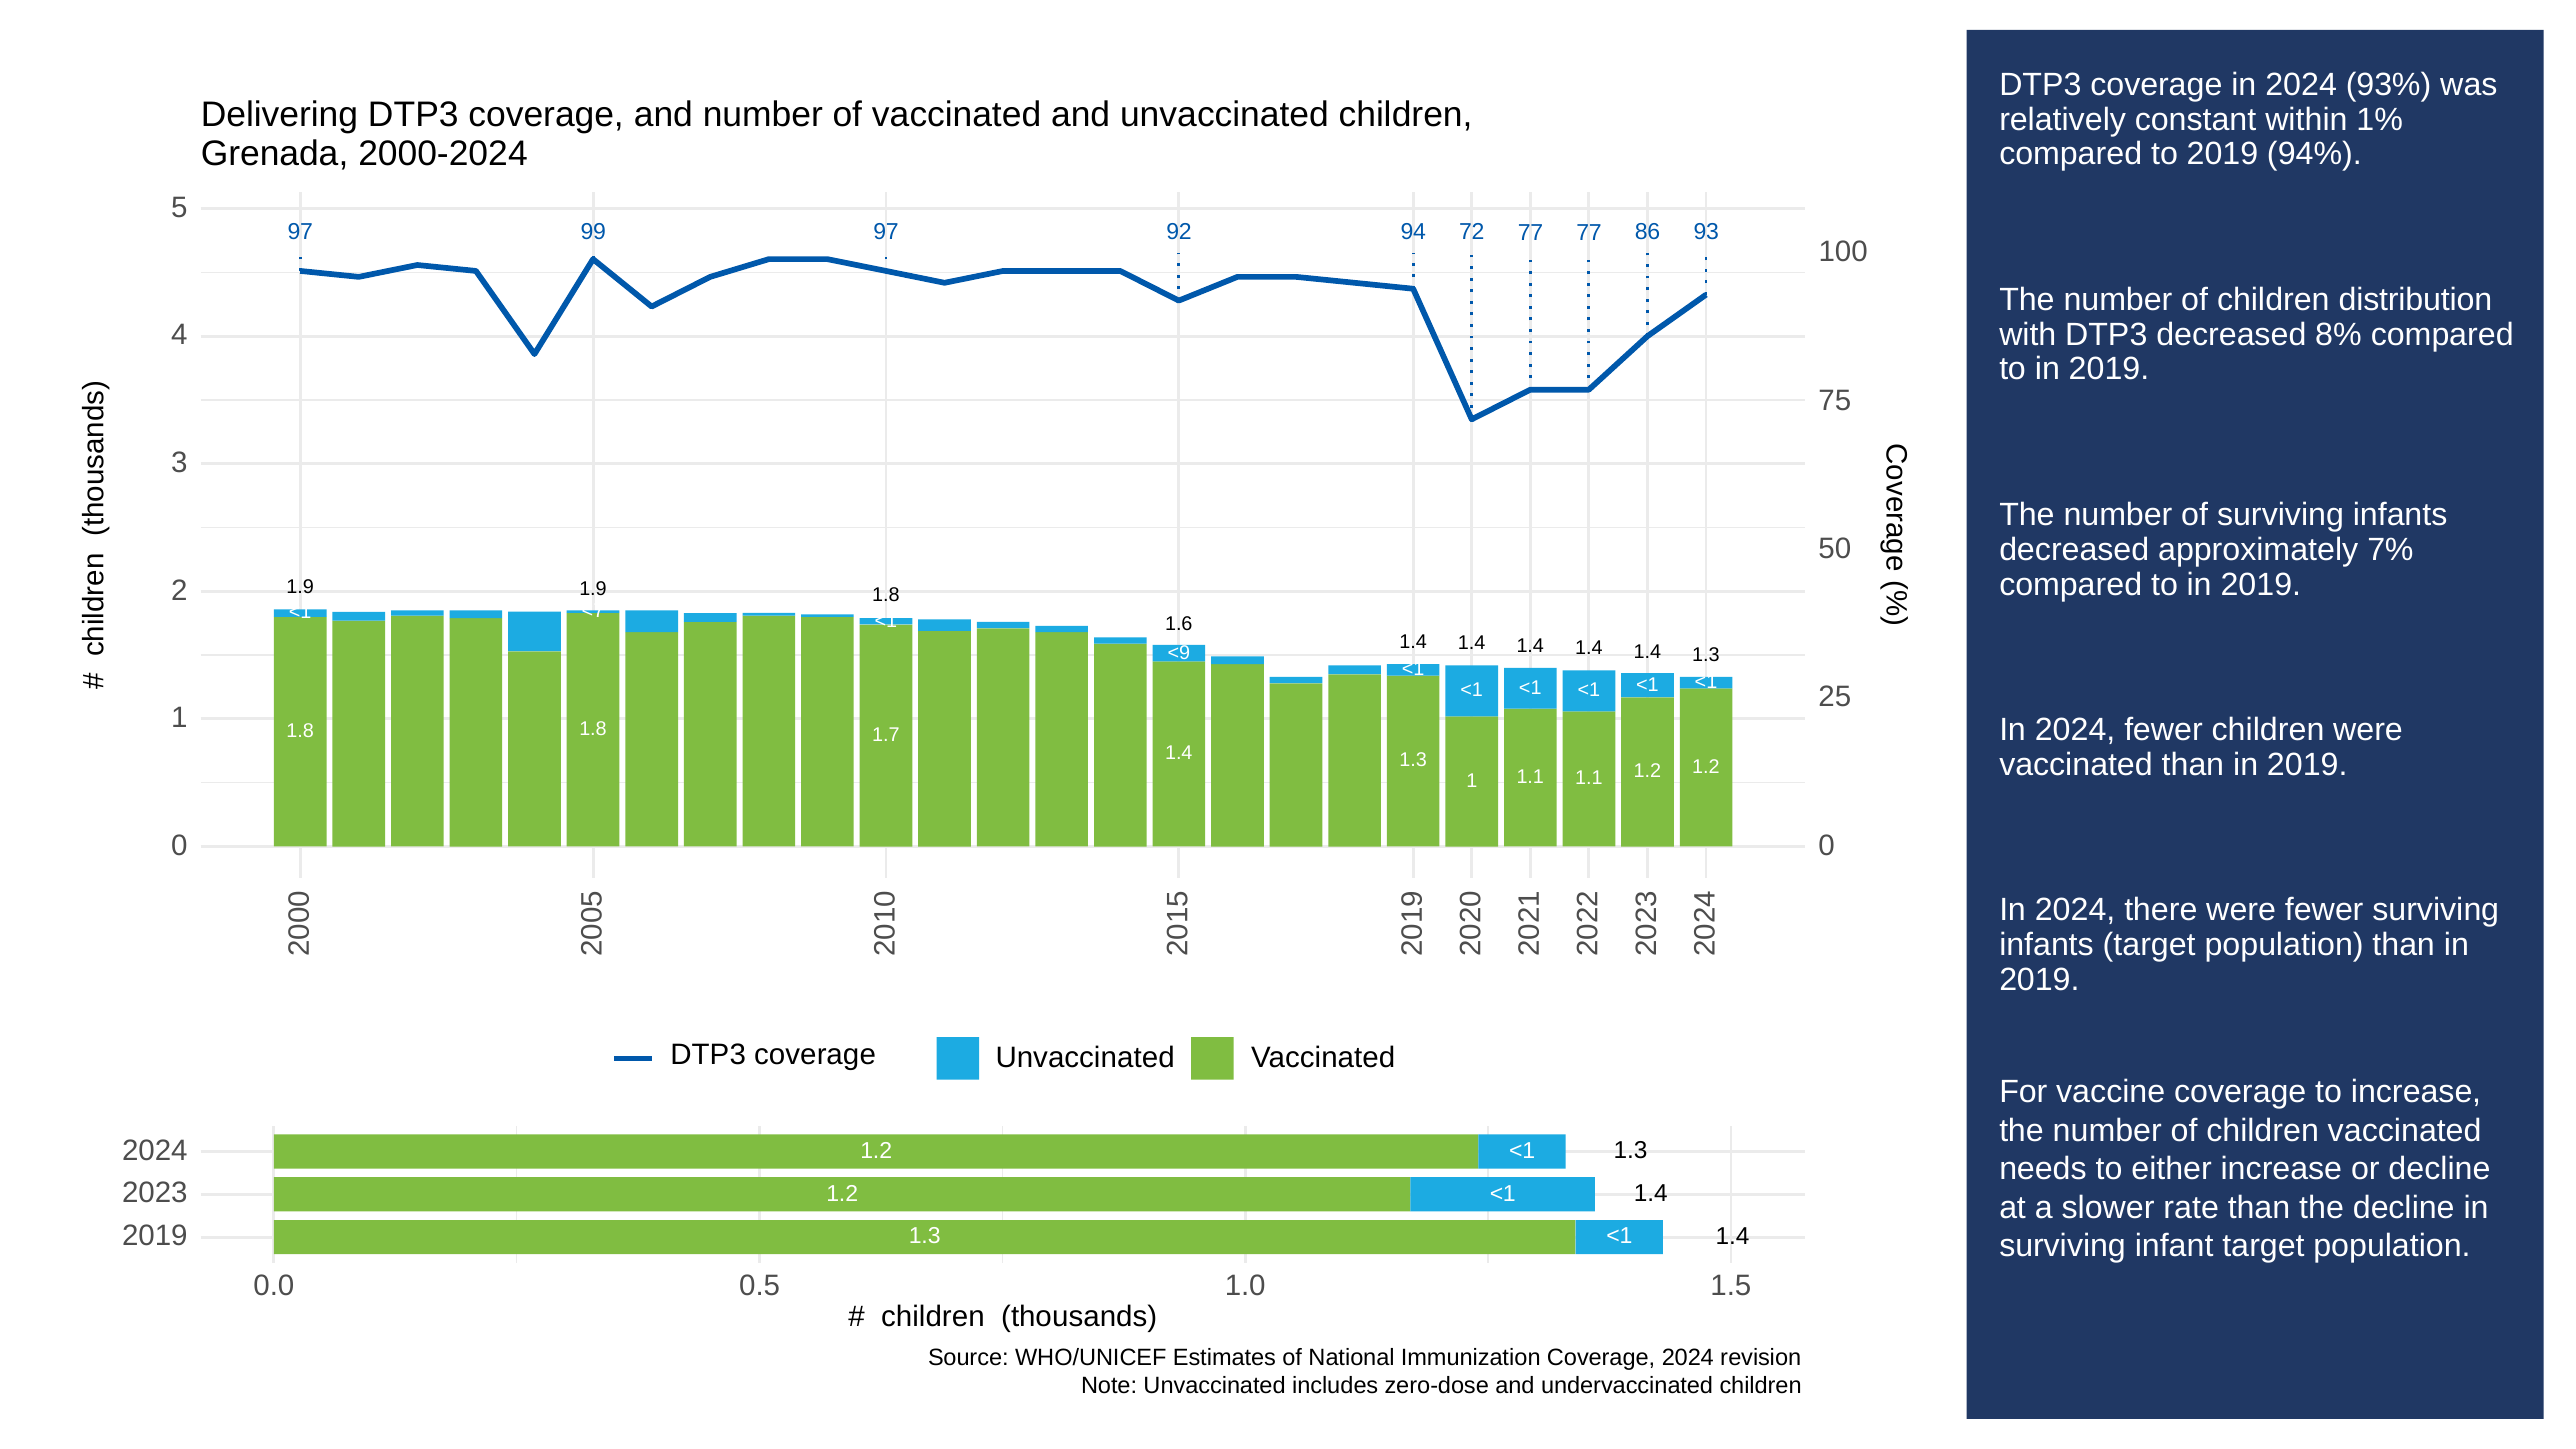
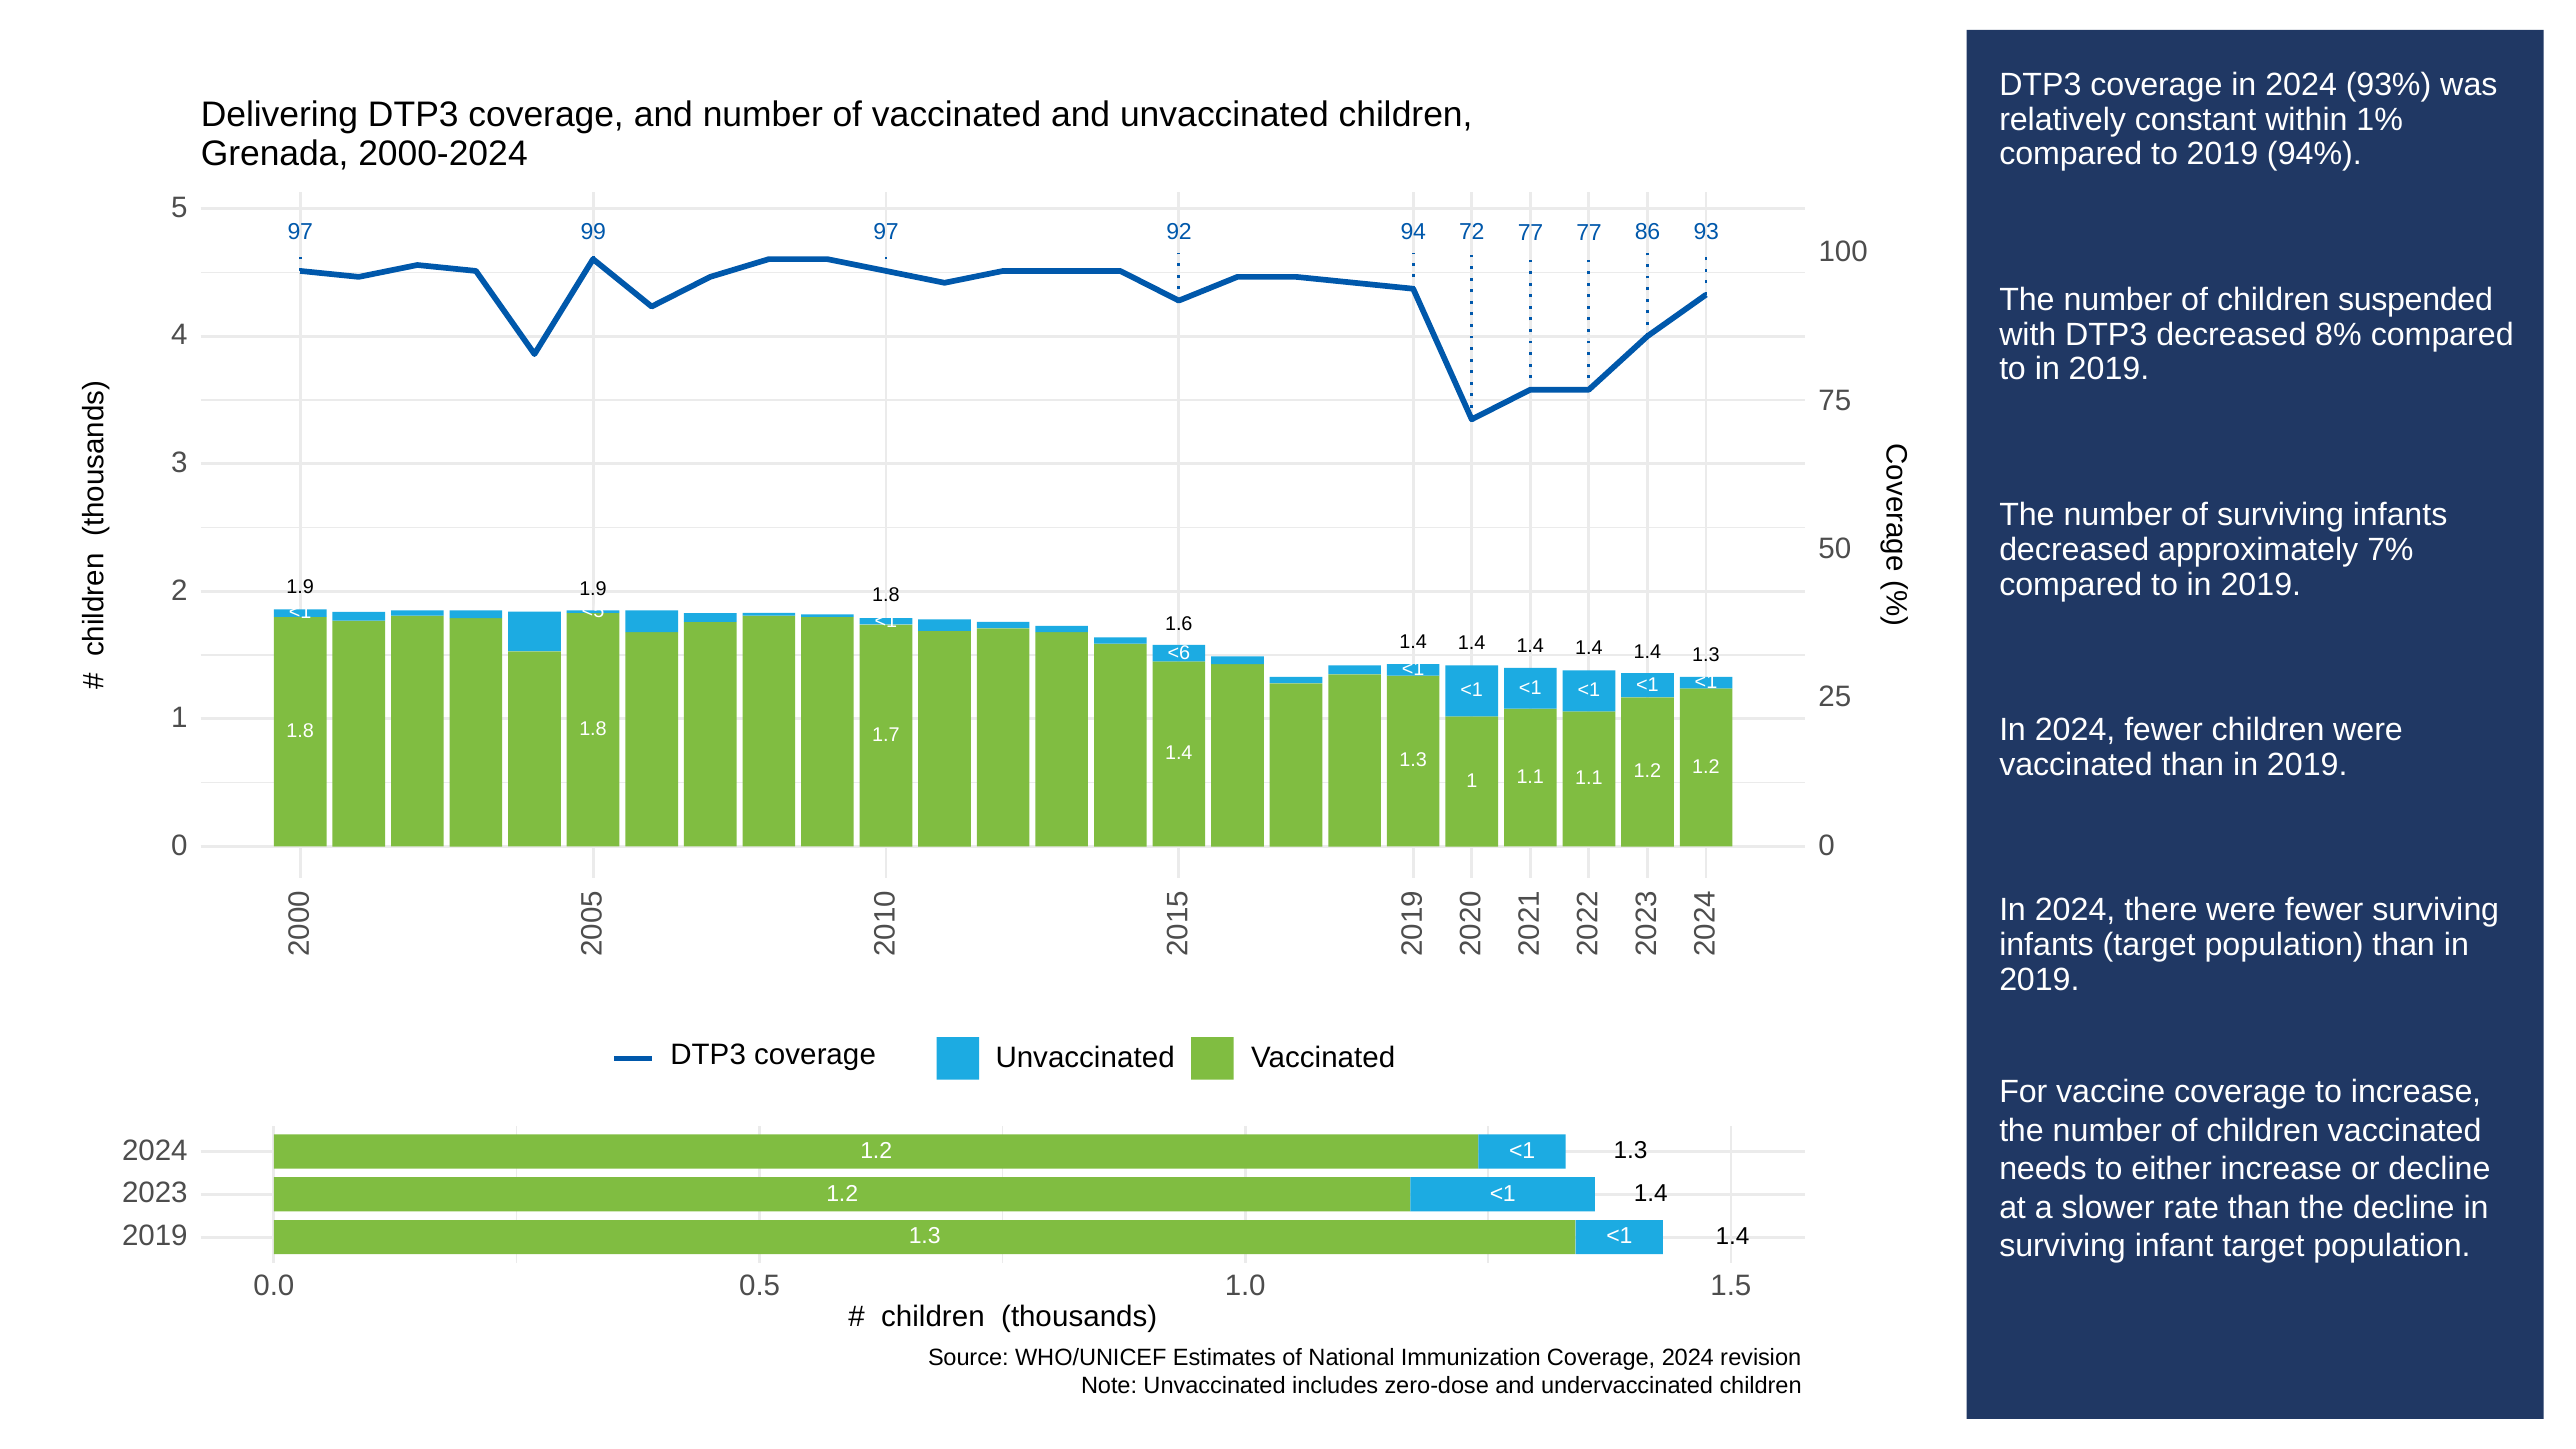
distribution: distribution -> suspended (2415, 300)
<7: <7 -> <5 (593, 611)
<9: <9 -> <6 (1179, 653)
